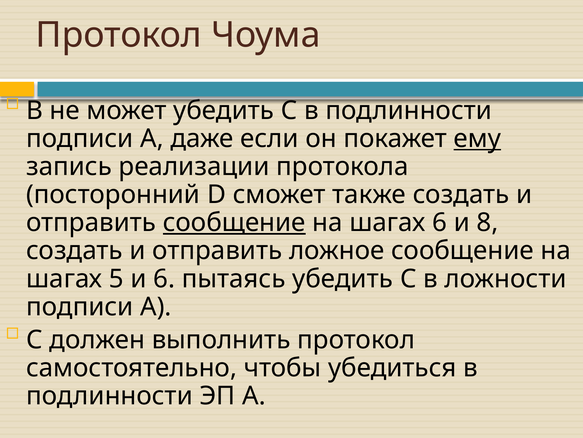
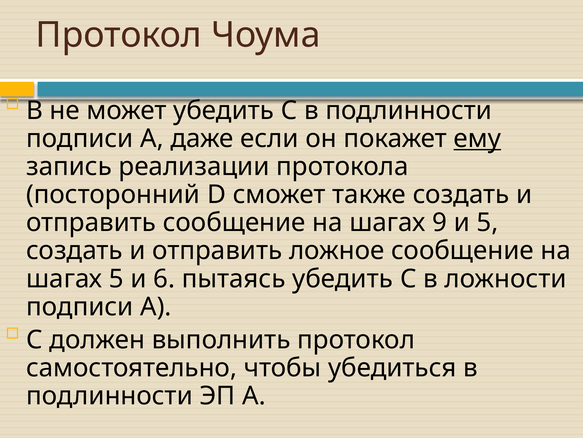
сообщение underline: present -> none (234, 222)
шагах 6: 6 -> 9 (440, 222)
и 8: 8 -> 5 (487, 222)
